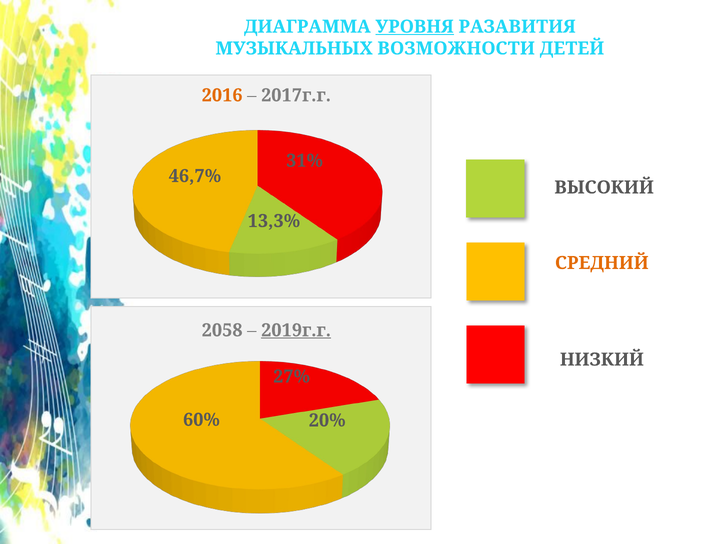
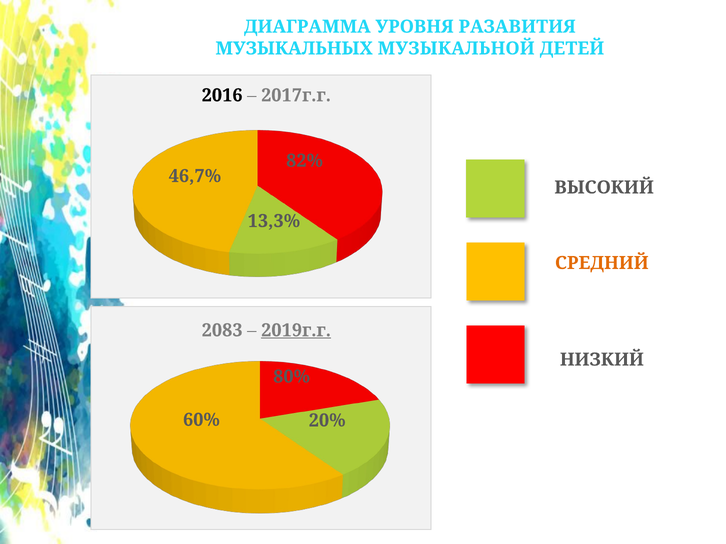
УРОВНЯ underline: present -> none (415, 27)
ВОЗМОЖНОСТИ: ВОЗМОЖНОСТИ -> МУЗЫКАЛЬНОЙ (456, 48)
2016 colour: orange -> black (222, 95)
31%: 31% -> 82% (305, 161)
2058: 2058 -> 2083 (222, 331)
27%: 27% -> 80% (292, 377)
